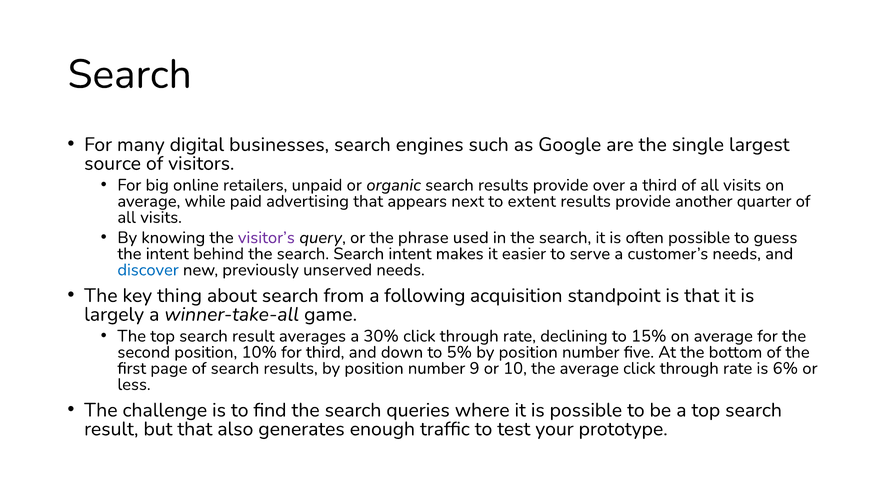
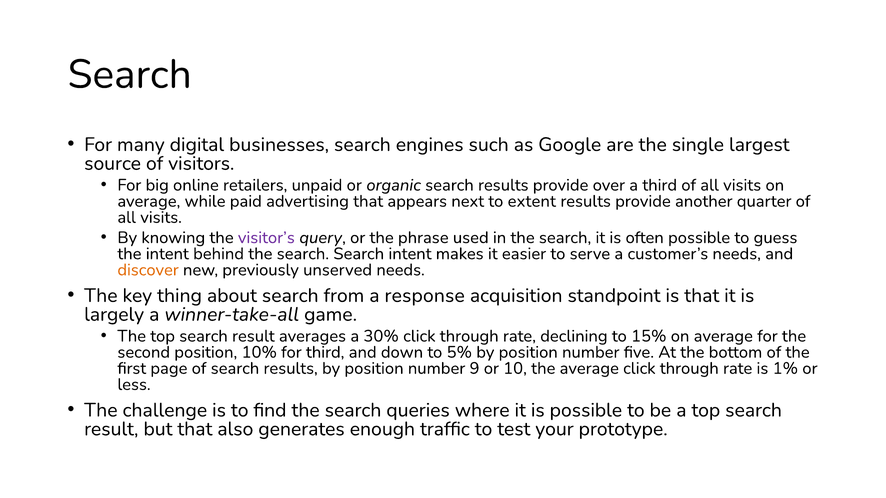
discover colour: blue -> orange (148, 270)
following: following -> response (425, 296)
6%: 6% -> 1% (785, 369)
